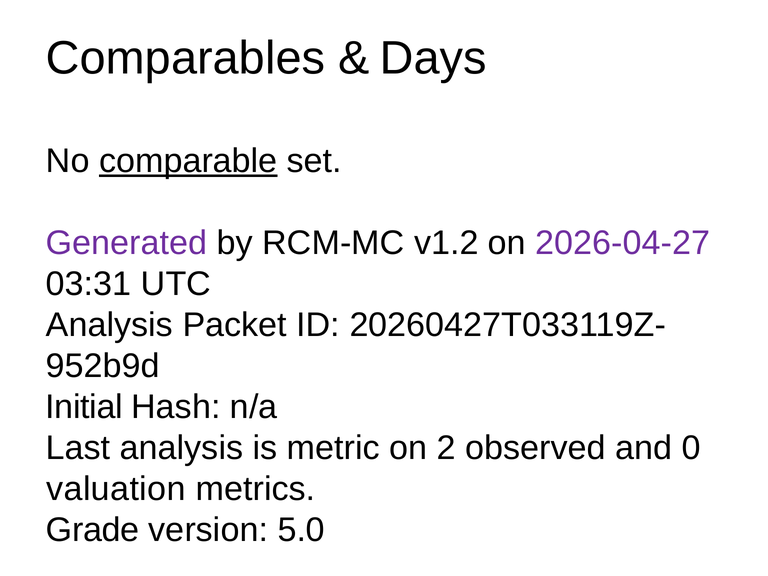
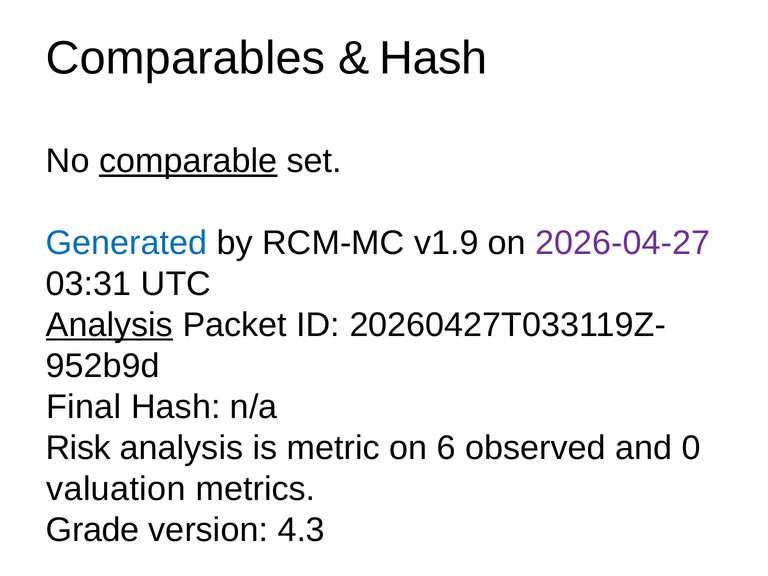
Days: Days -> Hash (434, 58)
Generated colour: purple -> blue (127, 243)
v1.2: v1.2 -> v1.9 (446, 243)
Analysis underline: none -> present (109, 325)
Initial: Initial -> Final (84, 407)
Last: Last -> Risk (78, 448)
2: 2 -> 6 (446, 448)
5.0: 5.0 -> 4.3 (301, 530)
